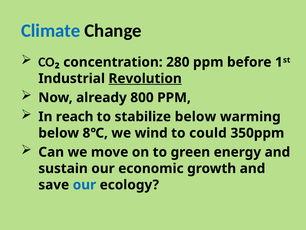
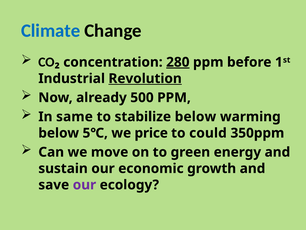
280 underline: none -> present (178, 62)
800: 800 -> 500 (142, 97)
reach: reach -> same (74, 116)
8℃: 8℃ -> 5℃ (95, 133)
wind: wind -> price (151, 133)
our colour: blue -> purple (84, 184)
